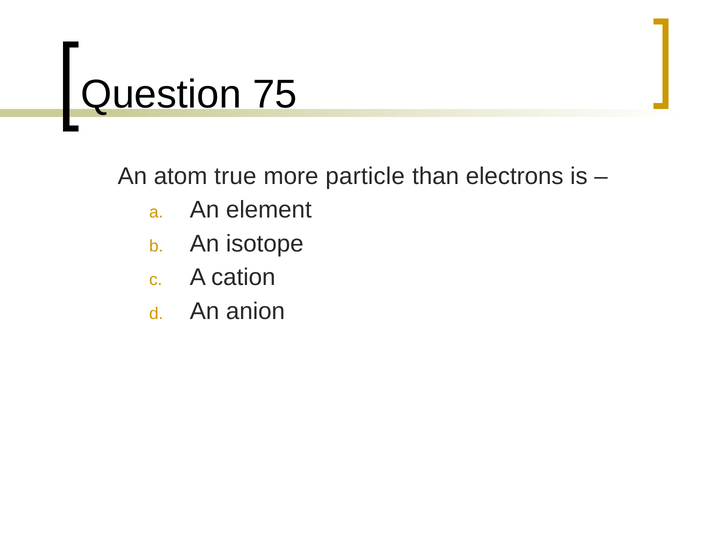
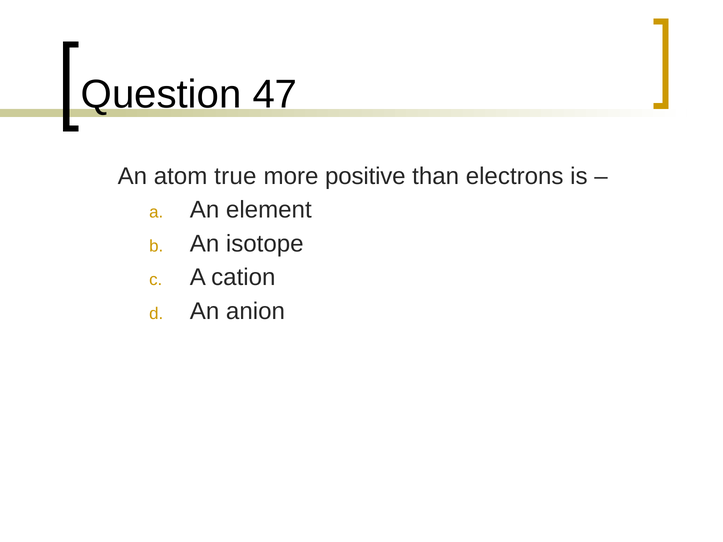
75: 75 -> 47 (275, 94)
particle: particle -> positive (365, 176)
